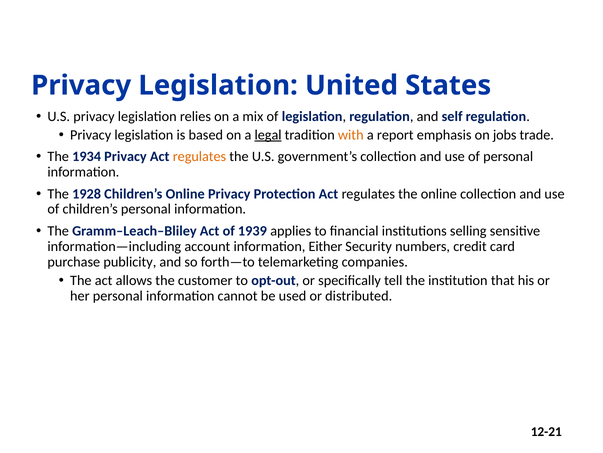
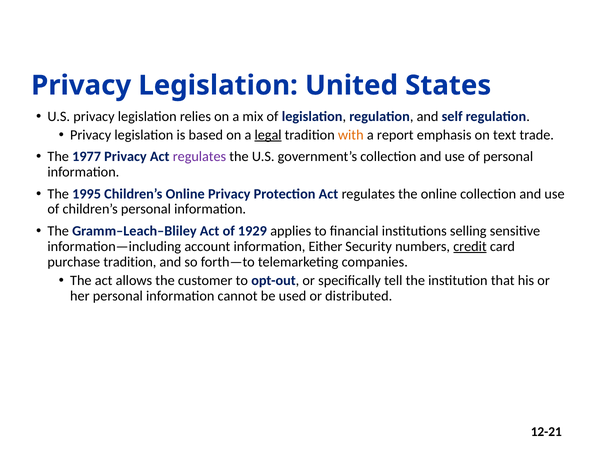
jobs: jobs -> text (505, 135)
1934: 1934 -> 1977 (87, 156)
regulates colour: orange -> purple (199, 156)
1928: 1928 -> 1995 (87, 194)
1939: 1939 -> 1929 (252, 231)
credit underline: none -> present (470, 246)
purchase publicity: publicity -> tradition (130, 261)
